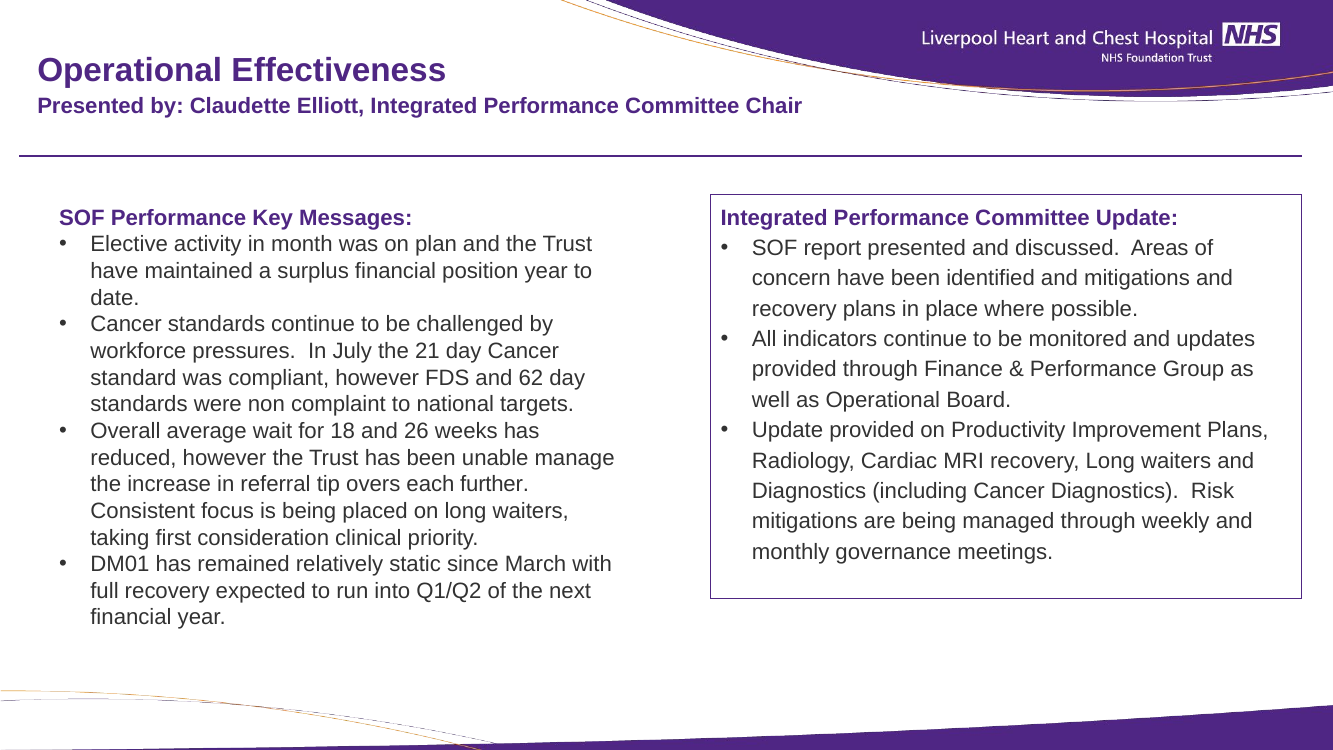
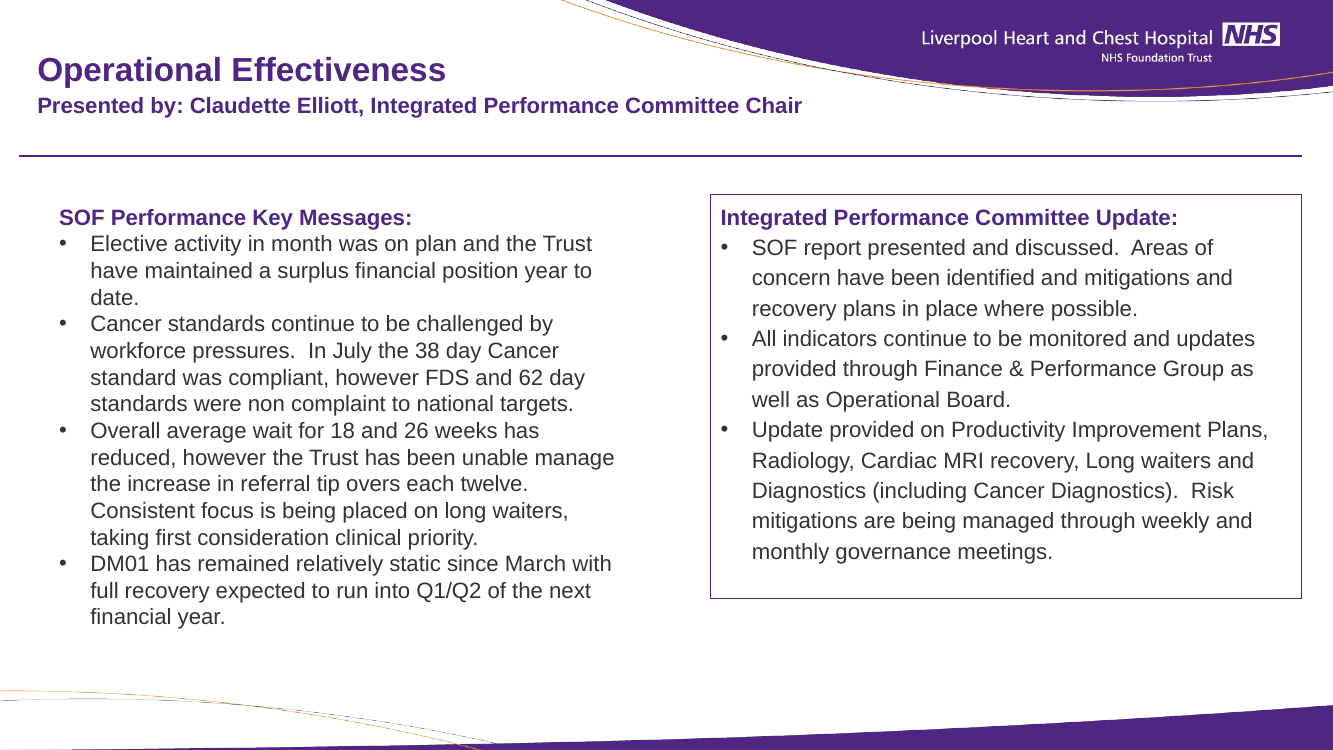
21: 21 -> 38 (427, 351)
further: further -> twelve (495, 484)
